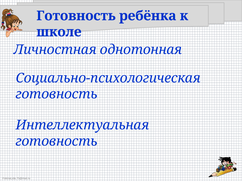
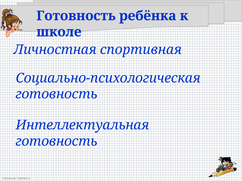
однотонная: однотонная -> спортивная (141, 50)
